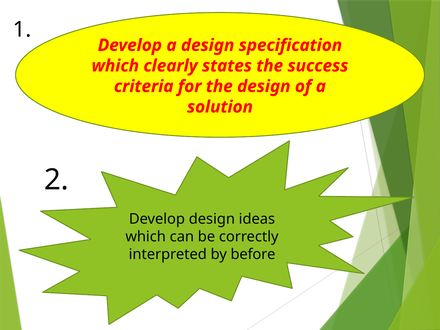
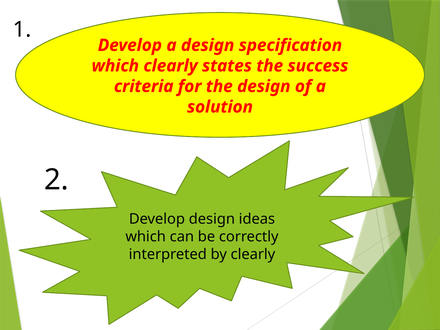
by before: before -> clearly (253, 254)
